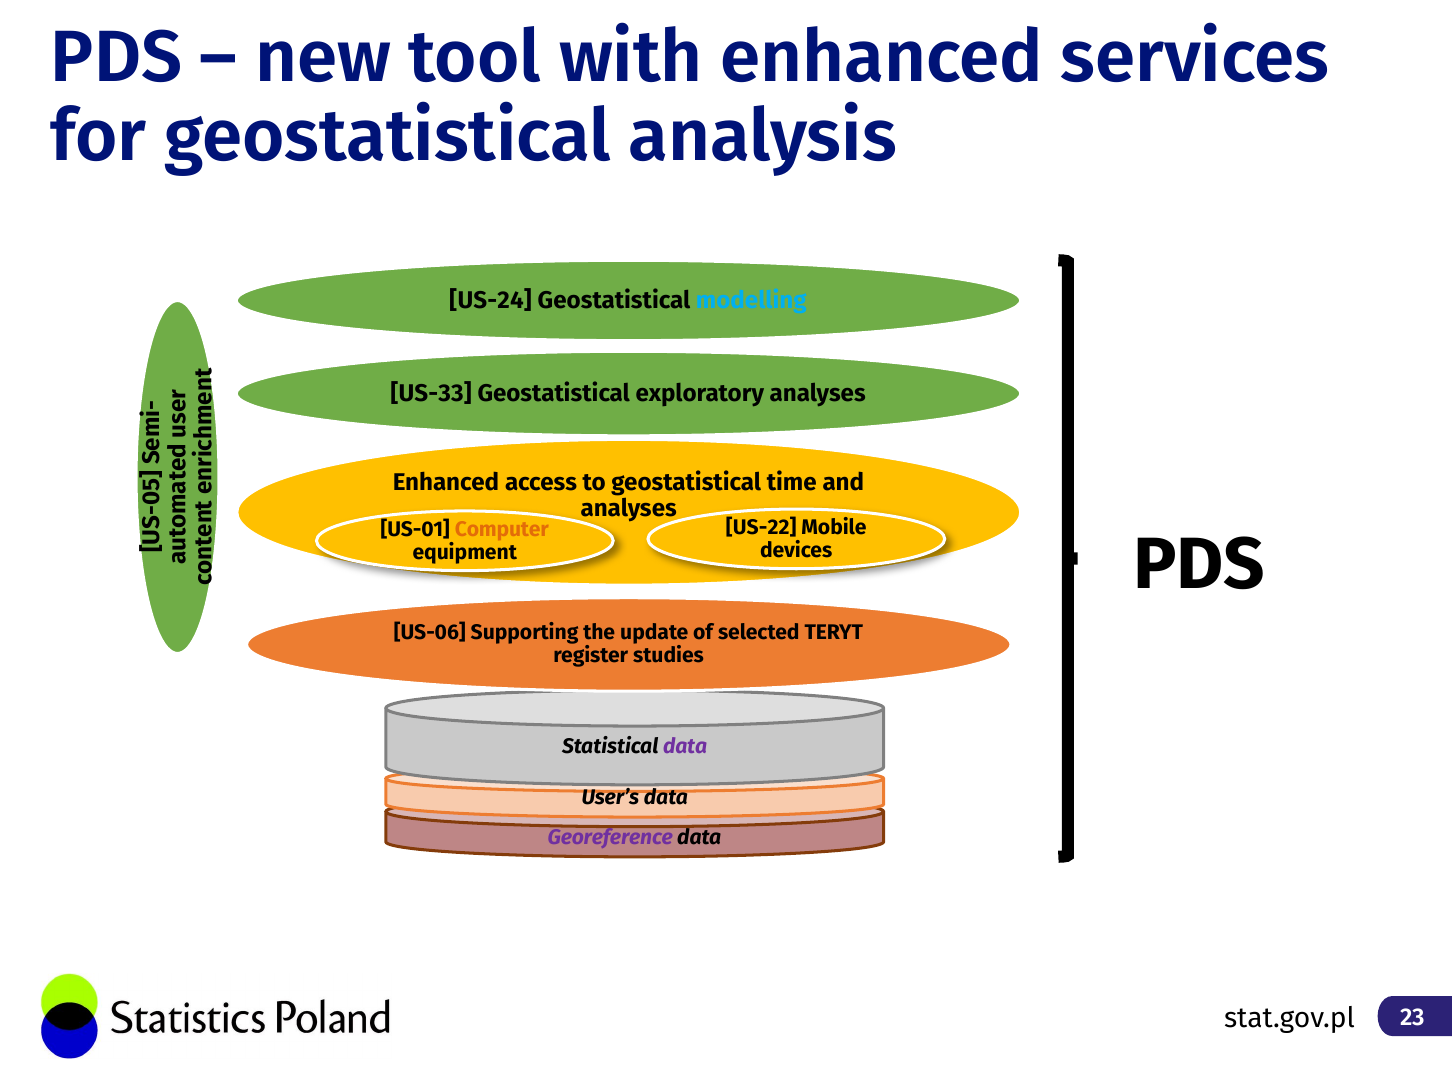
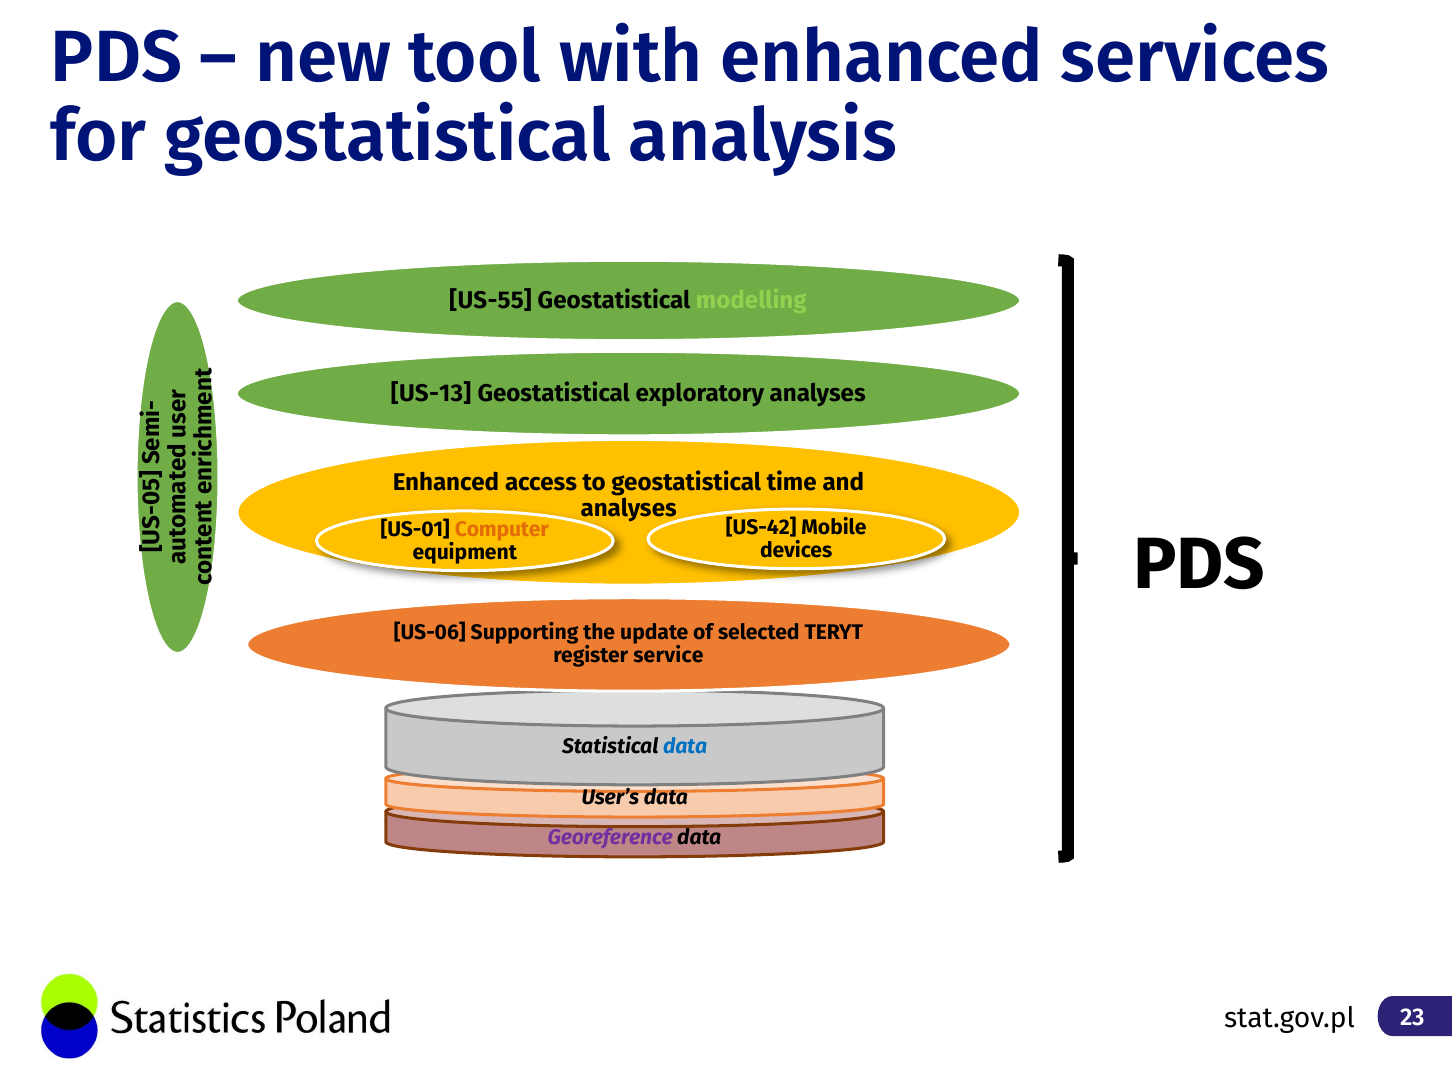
US-24: US-24 -> US-55 (491, 300)
modelling colour: light blue -> light green (751, 300)
US-33: US-33 -> US-13 (431, 393)
US-22: US-22 -> US-42 (761, 527)
studies: studies -> service (668, 656)
data colour: purple -> blue (685, 746)
